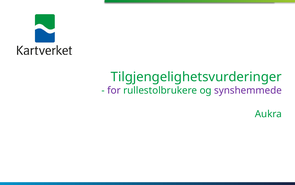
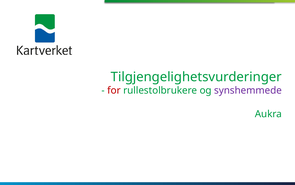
for colour: purple -> red (114, 90)
